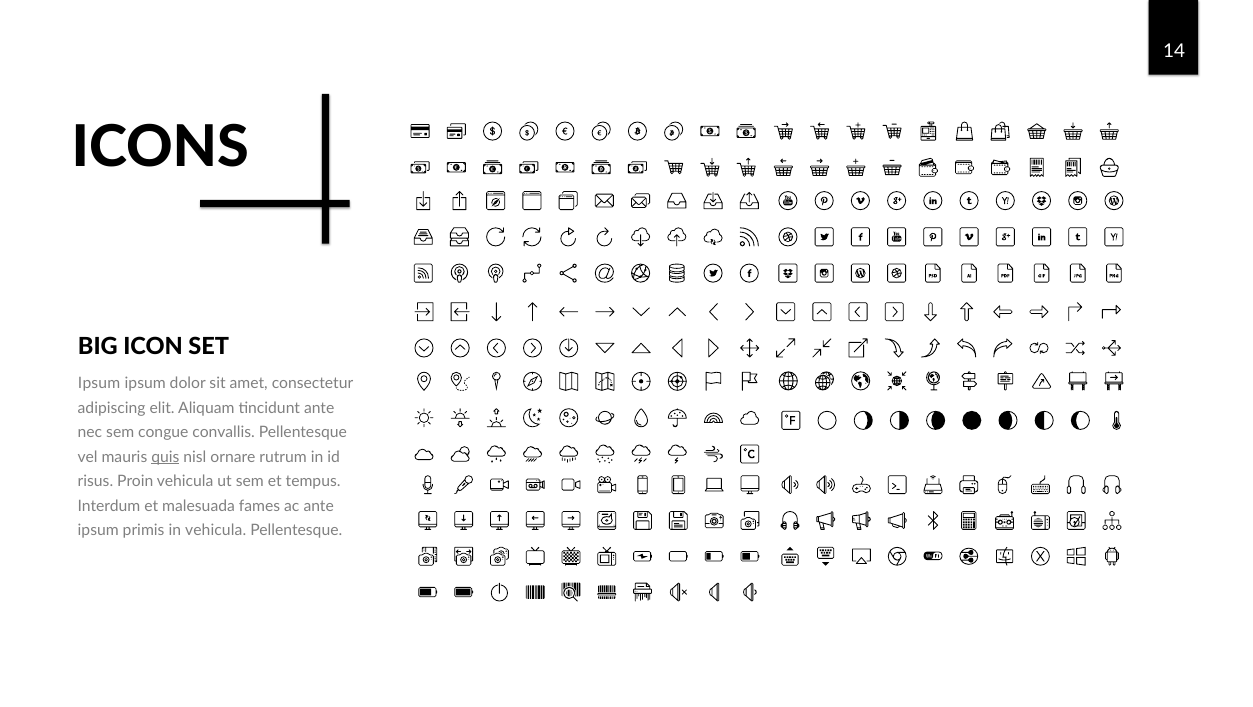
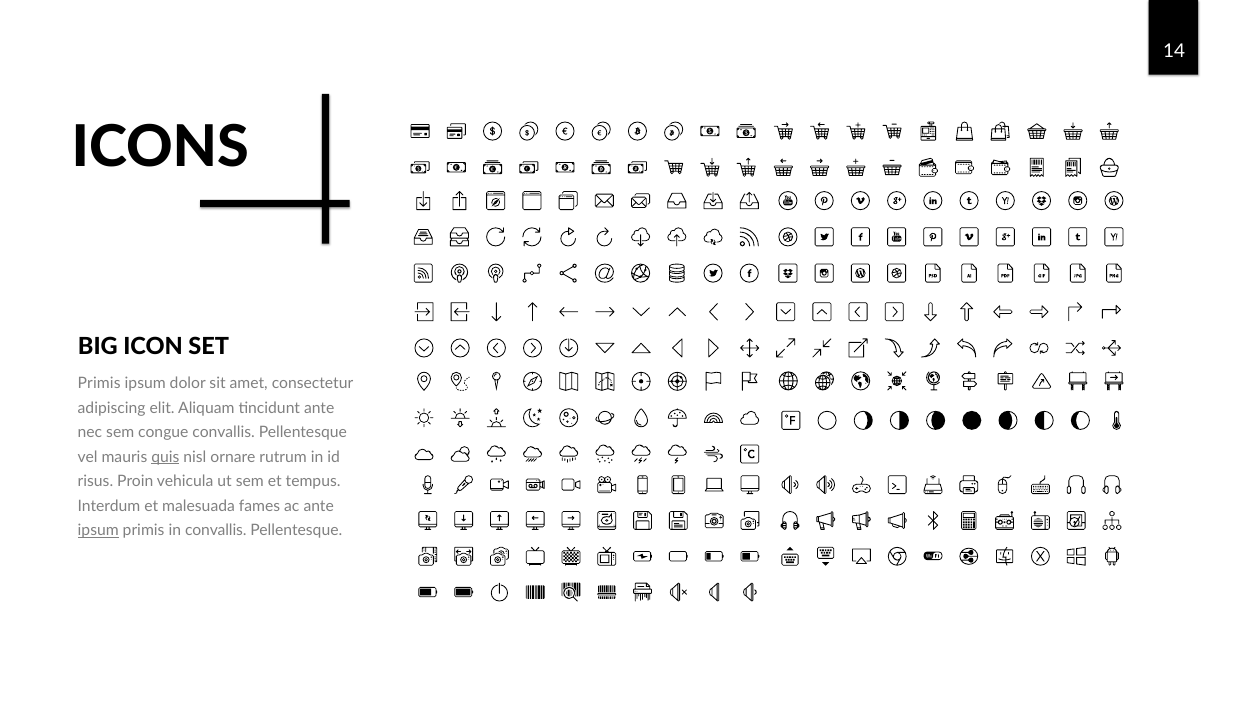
Ipsum: Ipsum -> Primis (99, 383)
ipsum underline: none -> present (98, 530)
in vehicula: vehicula -> convallis (216, 530)
